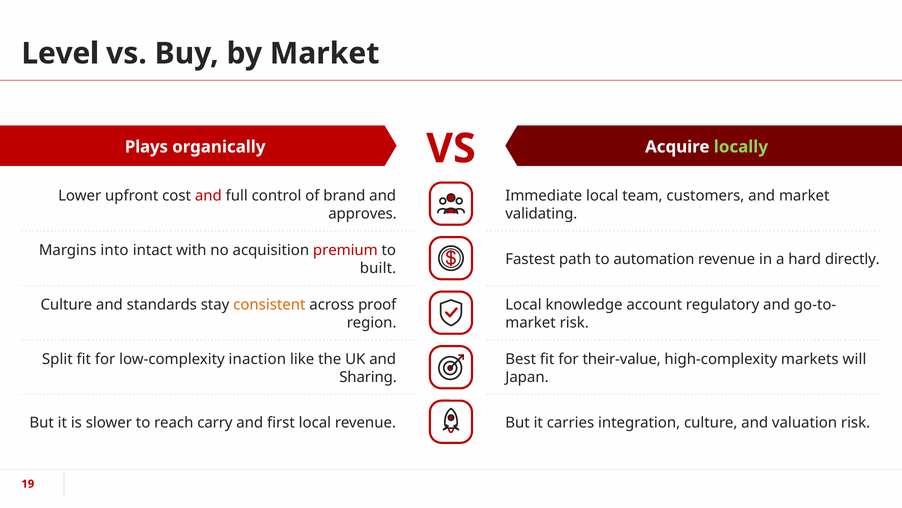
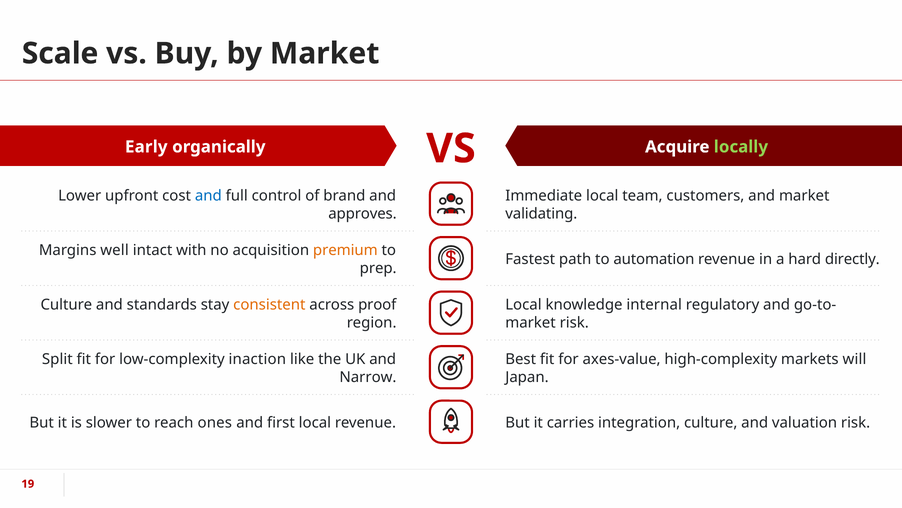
Level: Level -> Scale (60, 53)
Plays: Plays -> Early (146, 147)
and colour: red -> blue (208, 195)
into: into -> well (115, 250)
premium colour: red -> orange (345, 250)
built: built -> prep (378, 268)
account: account -> internal (654, 304)
their-value: their-value -> axes-value (622, 359)
Sharing: Sharing -> Narrow (368, 377)
carry: carry -> ones (215, 422)
